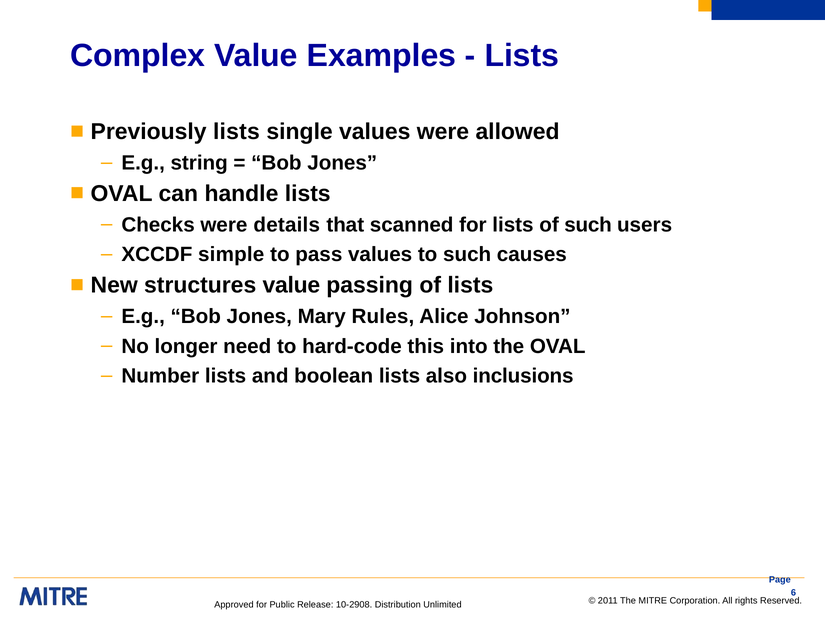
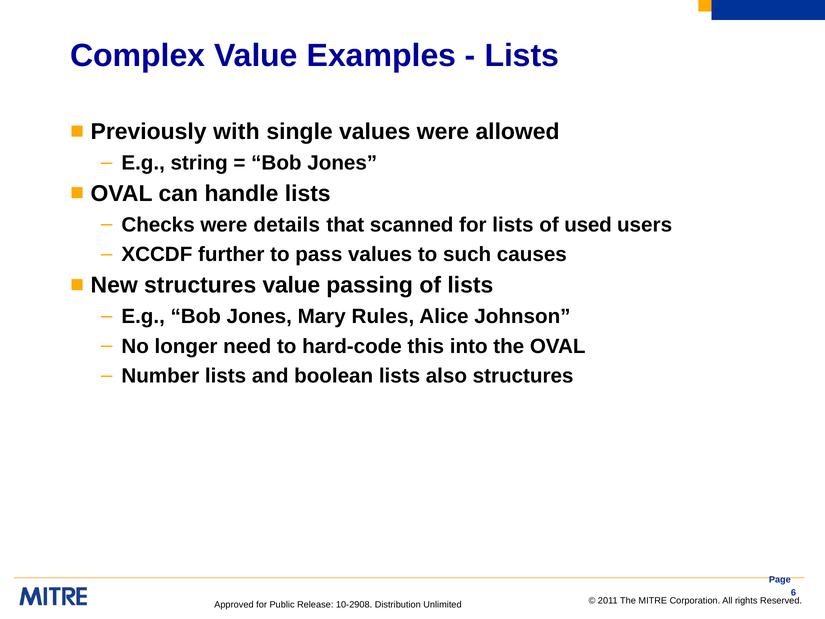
Previously lists: lists -> with (236, 132)
of such: such -> used (588, 225)
simple: simple -> further (231, 254)
also inclusions: inclusions -> structures (523, 376)
